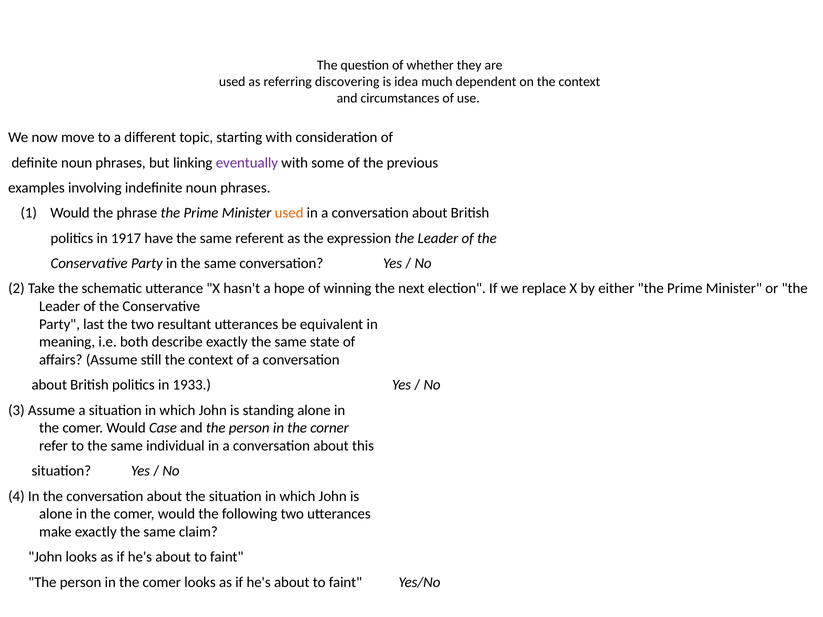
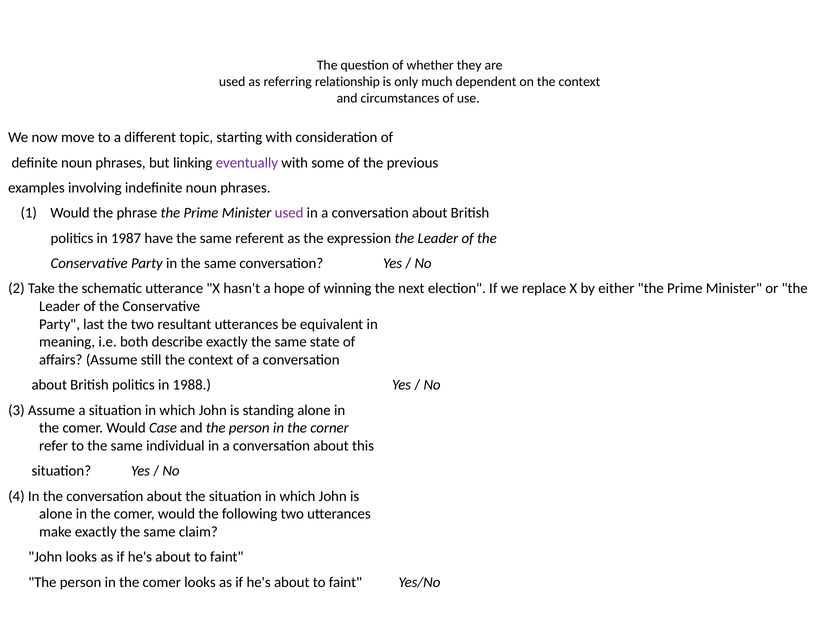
discovering: discovering -> relationship (347, 82)
idea: idea -> only (406, 82)
used colour: orange -> purple (289, 213)
1917: 1917 -> 1987 (126, 238)
1933: 1933 -> 1988 (192, 385)
